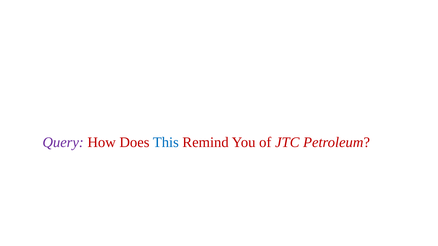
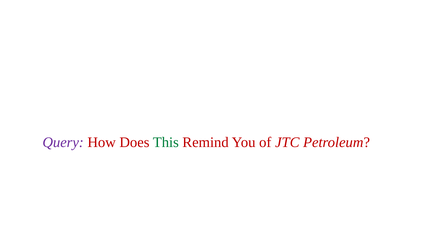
This colour: blue -> green (166, 143)
